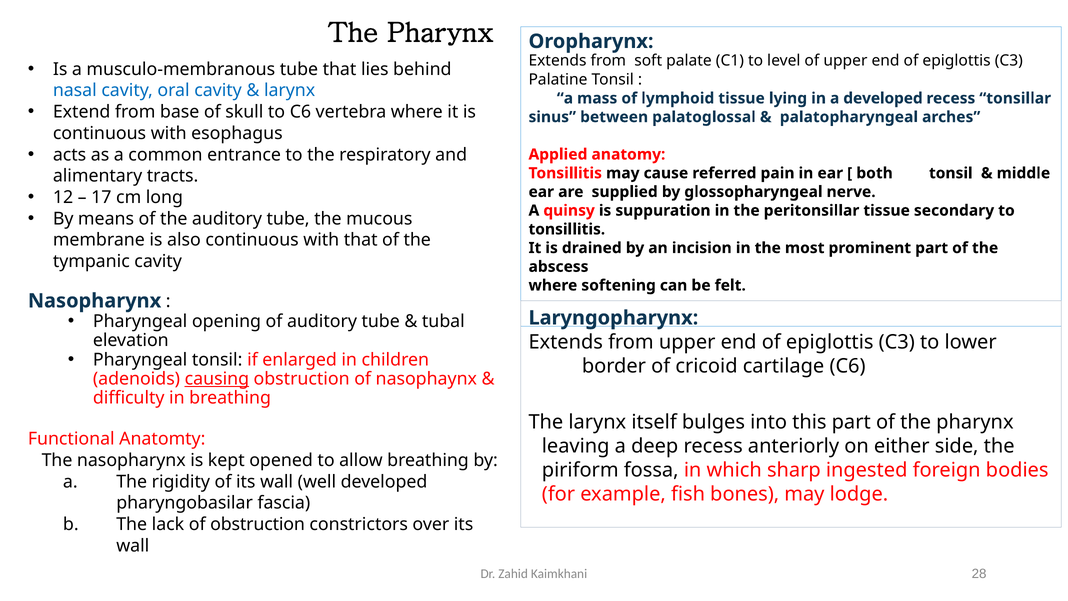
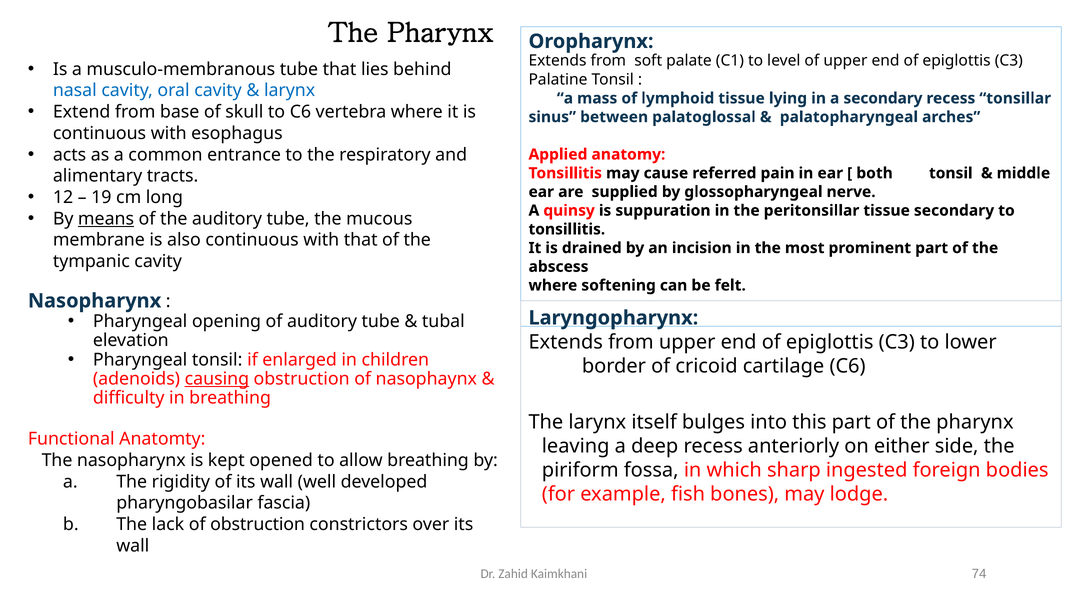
a developed: developed -> secondary (883, 98)
17: 17 -> 19 (101, 197)
means underline: none -> present (106, 219)
28: 28 -> 74 (979, 574)
